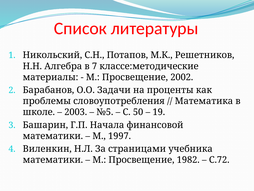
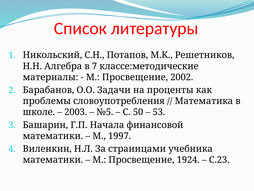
19: 19 -> 53 (159, 112)
1982: 1982 -> 1924 (188, 160)
С.72: С.72 -> С.23 (219, 160)
